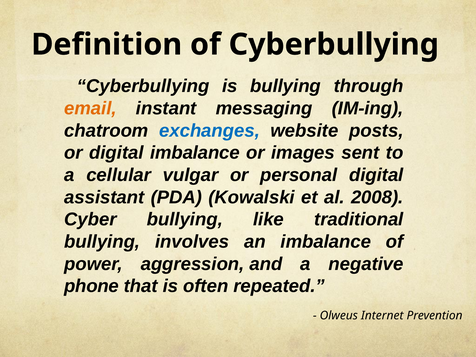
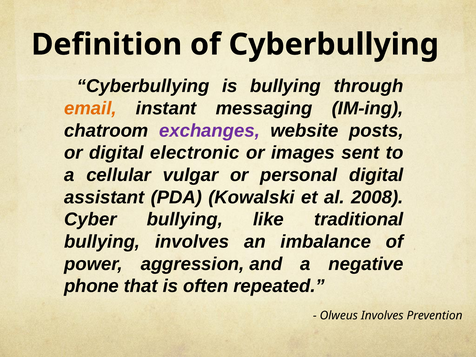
exchanges colour: blue -> purple (210, 131)
digital imbalance: imbalance -> electronic (195, 153)
Olweus Internet: Internet -> Involves (382, 316)
